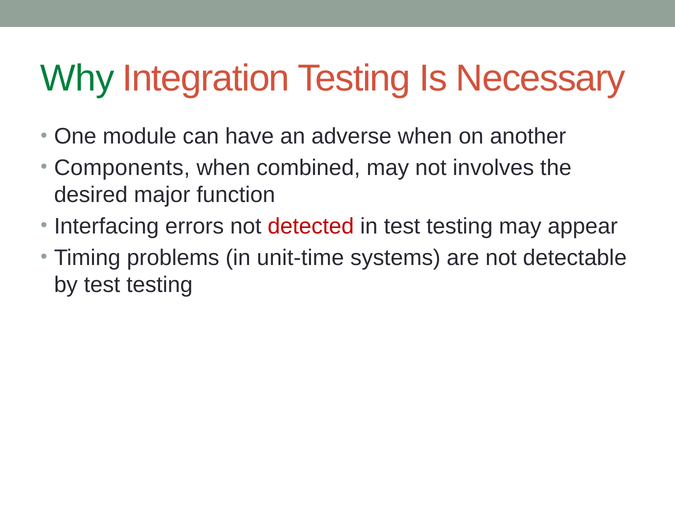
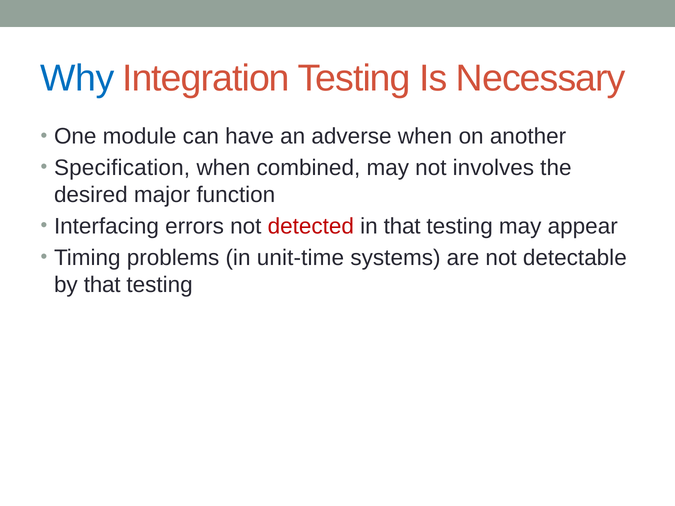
Why colour: green -> blue (77, 79)
Components: Components -> Specification (122, 168)
in test: test -> that (402, 227)
by test: test -> that (102, 285)
